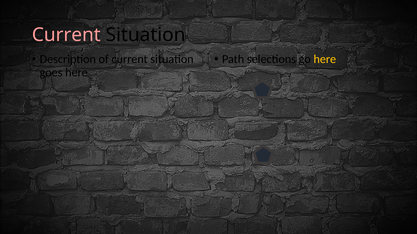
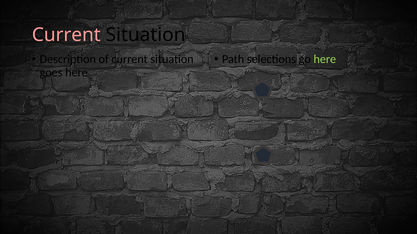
here colour: yellow -> light green (325, 59)
